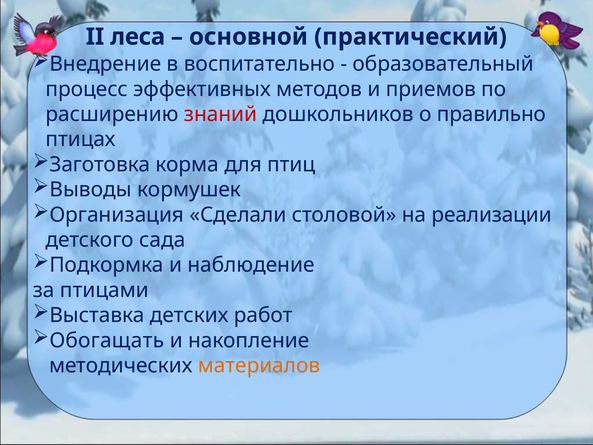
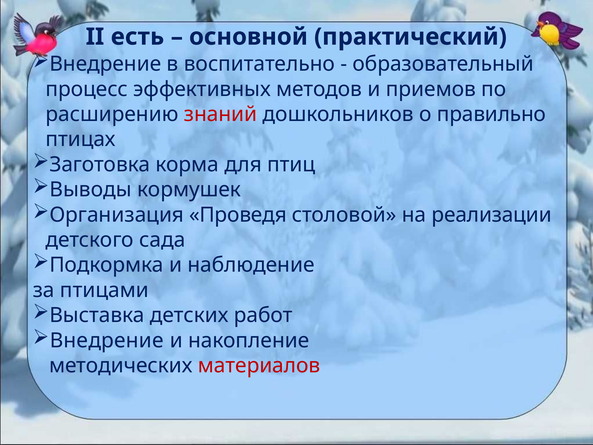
леса: леса -> есть (137, 37)
Сделали: Сделали -> Проведя (238, 215)
Обогащать: Обогащать -> Внедрение (107, 340)
материалов colour: orange -> red (259, 365)
